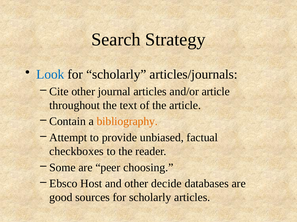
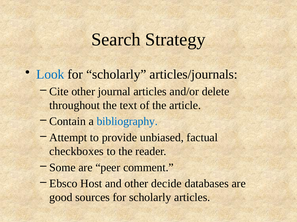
and/or article: article -> delete (216, 92)
bibliography colour: orange -> blue (127, 122)
choosing: choosing -> comment (148, 168)
